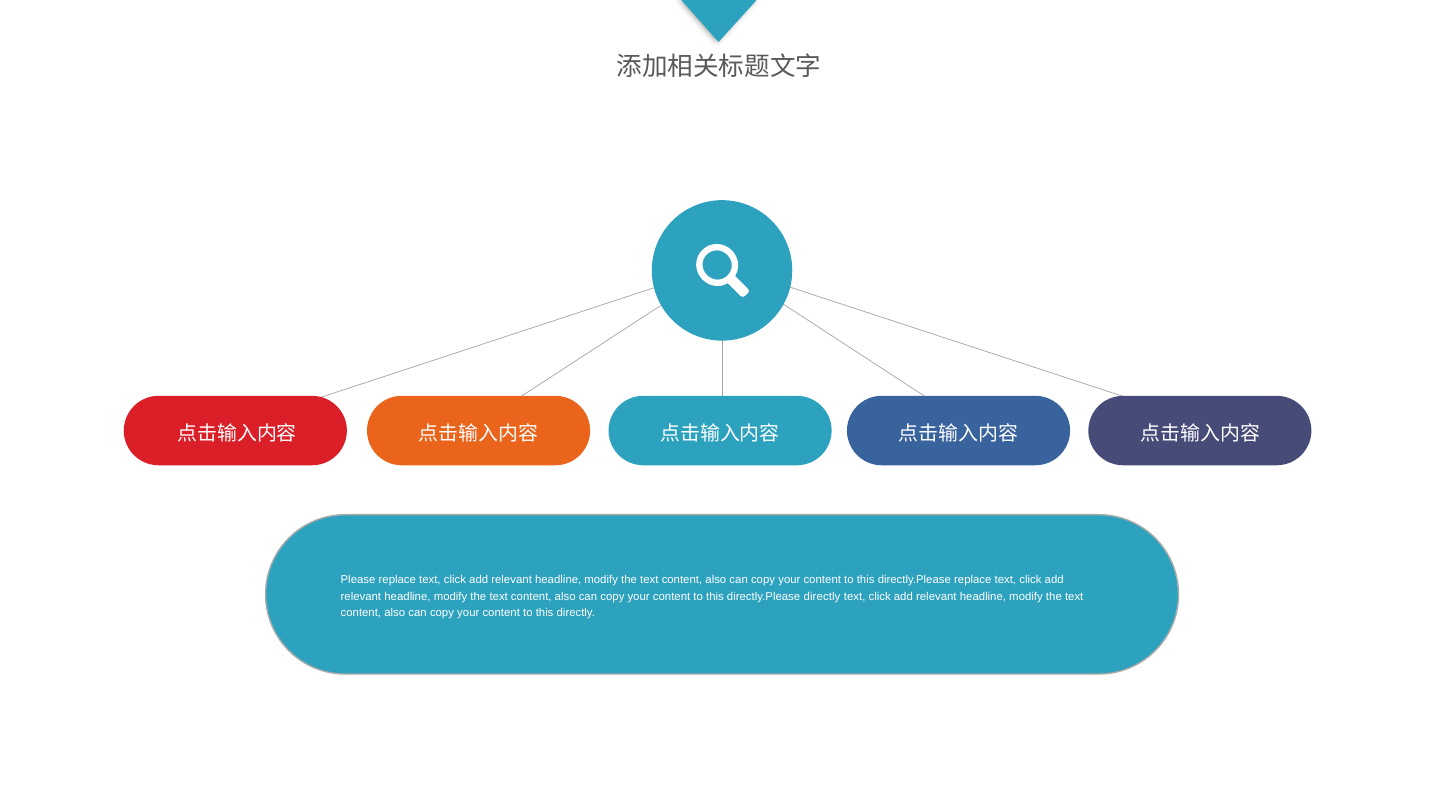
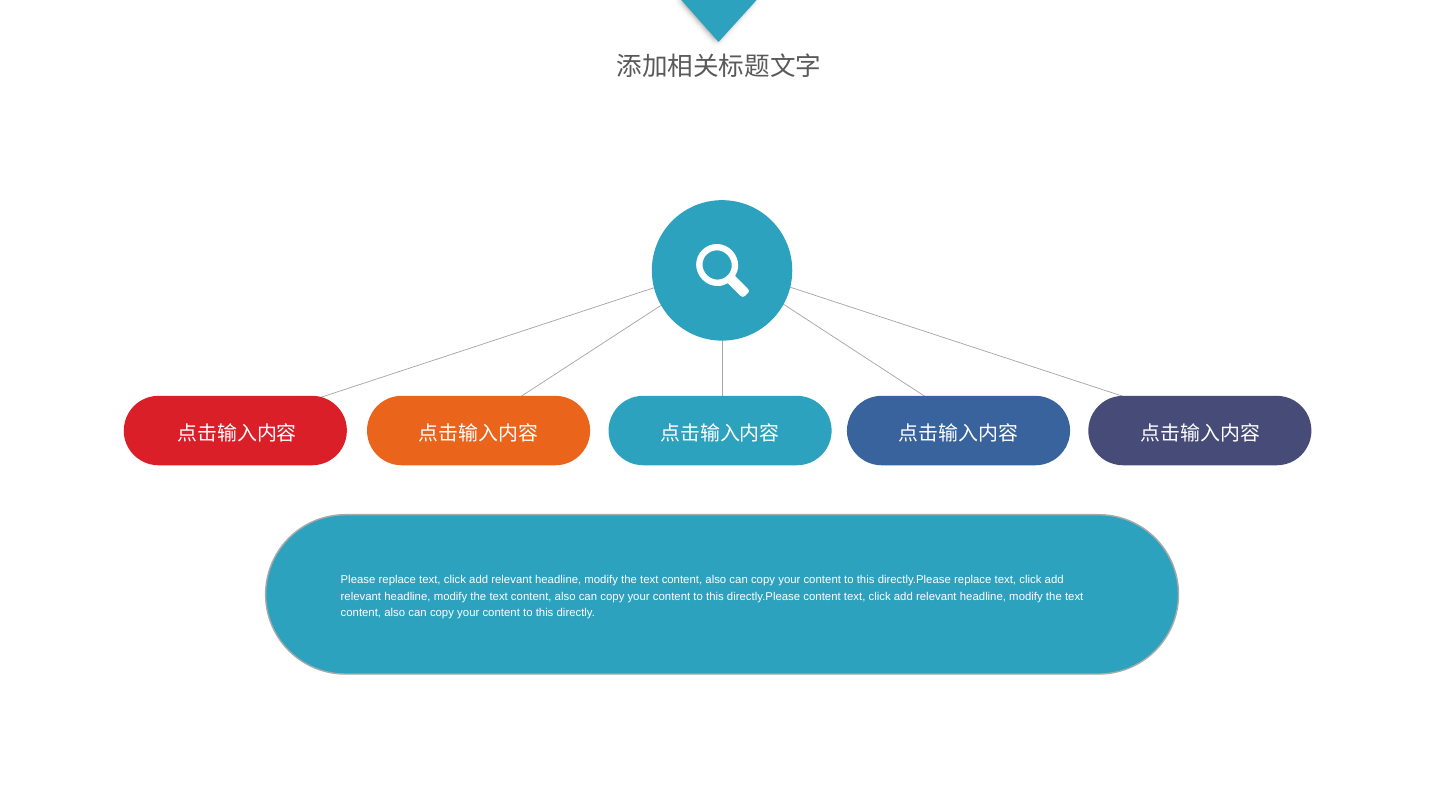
directly.Please directly: directly -> content (822, 596)
